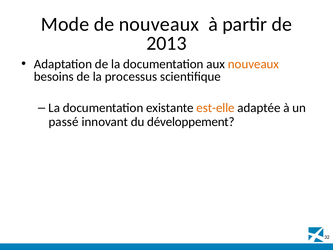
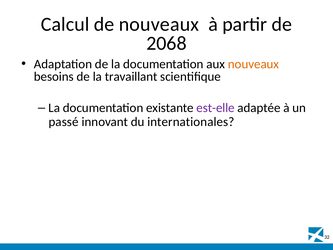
Mode: Mode -> Calcul (65, 24)
2013: 2013 -> 2068 (166, 43)
processus: processus -> travaillant (131, 76)
est-elle colour: orange -> purple (216, 108)
développement: développement -> internationales (191, 122)
